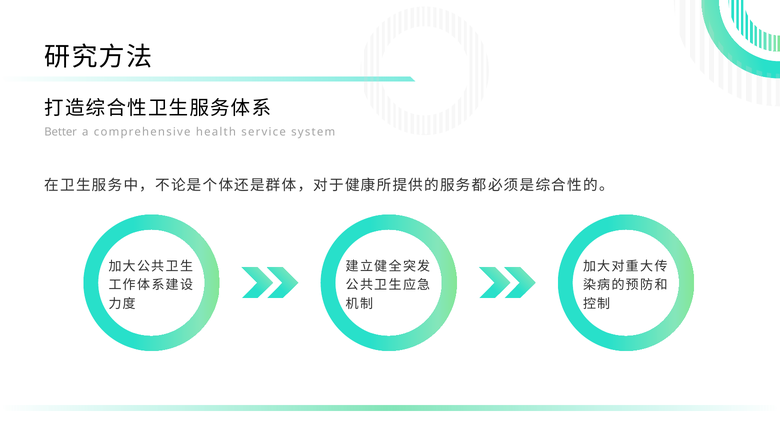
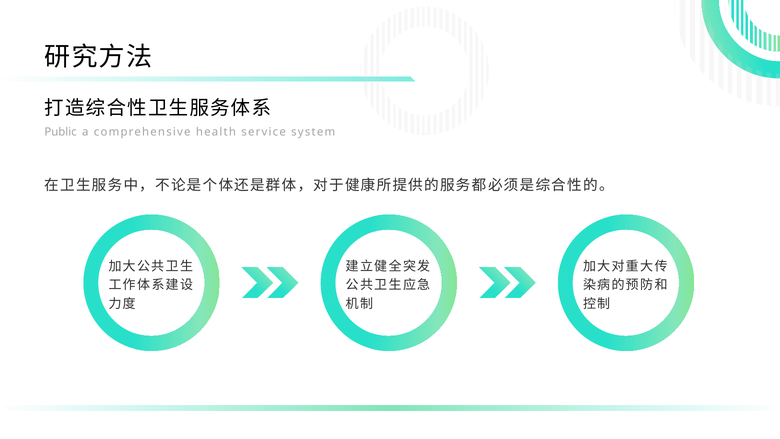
Better: Better -> Public (61, 132)
